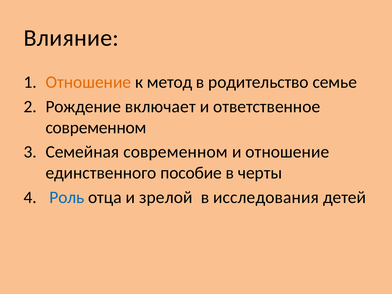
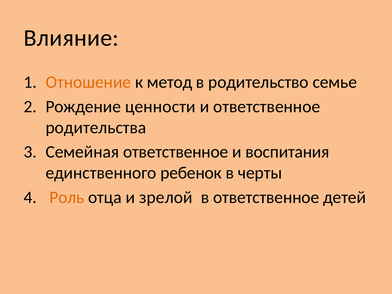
включает: включает -> ценности (160, 107)
современном: современном -> родительства (96, 128)
Семейная современном: современном -> ответственное (176, 152)
и отношение: отношение -> воспитания (287, 152)
пособие: пособие -> ребенок (191, 173)
Роль colour: blue -> orange (67, 197)
в исследования: исследования -> ответственное (266, 197)
